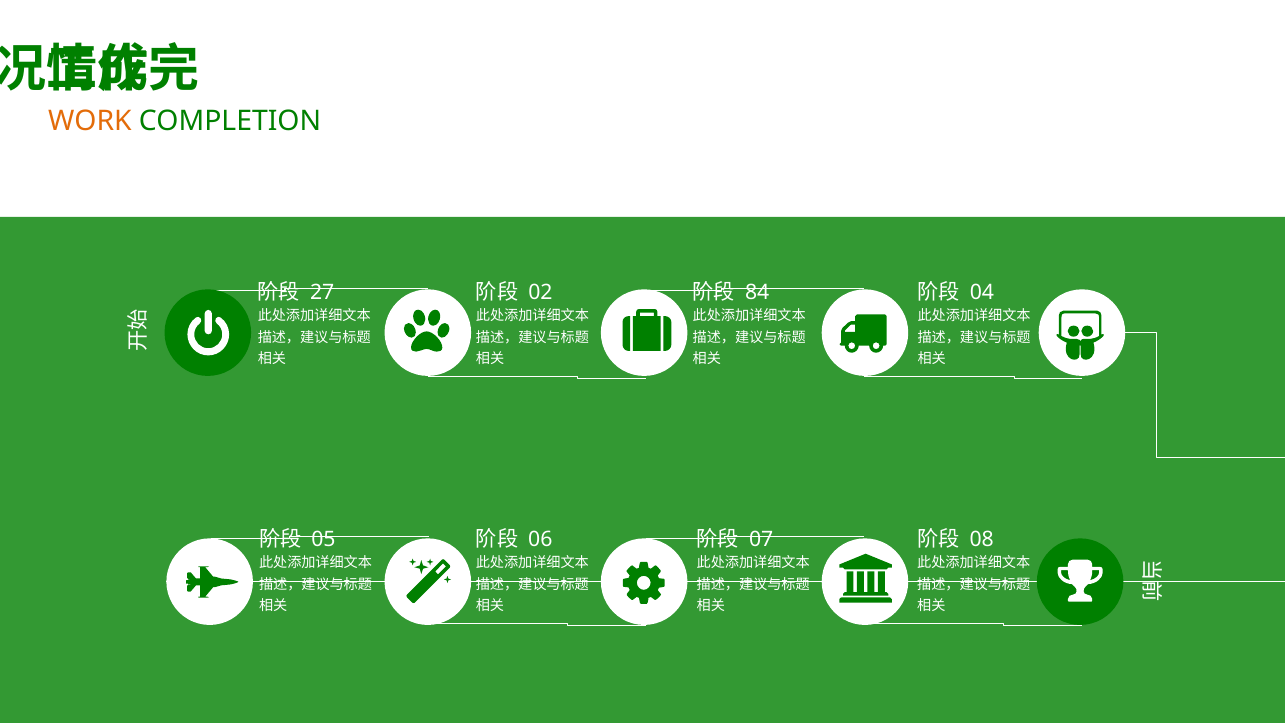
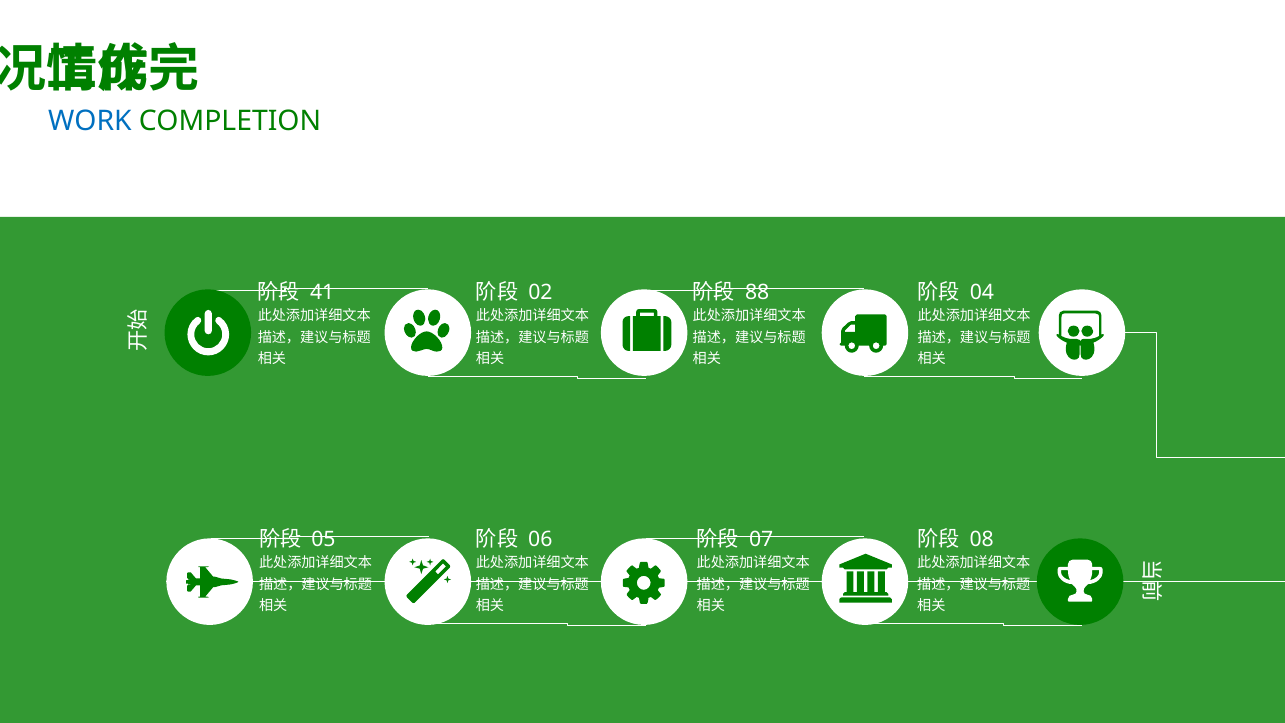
WORK colour: orange -> blue (90, 121)
27: 27 -> 41 (322, 292)
84: 84 -> 88 (757, 292)
